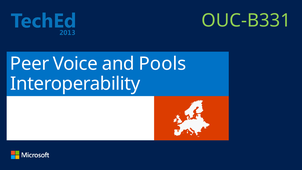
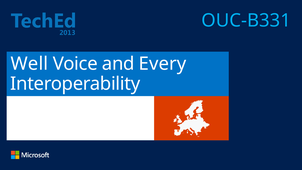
OUC-B331 colour: light green -> light blue (246, 20)
Peer: Peer -> Well (29, 64)
Pools: Pools -> Every (162, 64)
